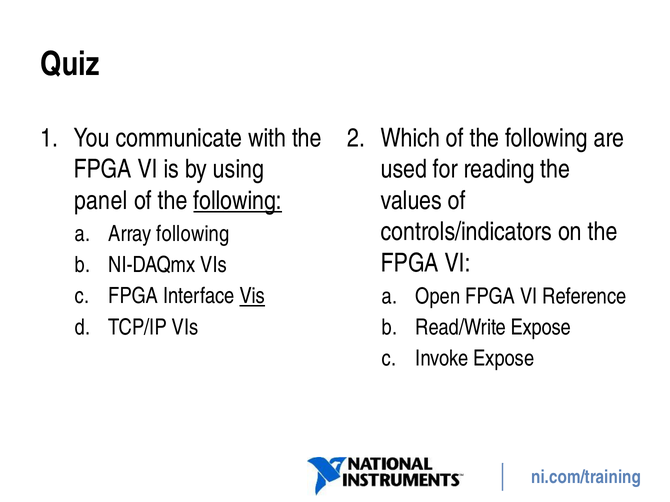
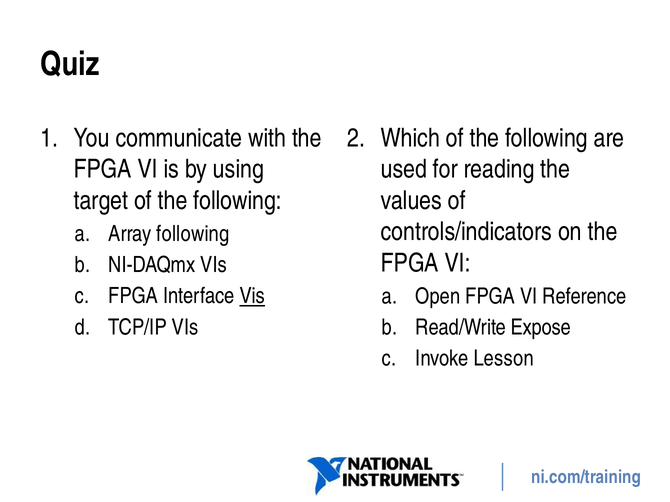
panel: panel -> target (101, 201)
following underline: present -> none (238, 201)
Invoke Expose: Expose -> Lesson (504, 359)
